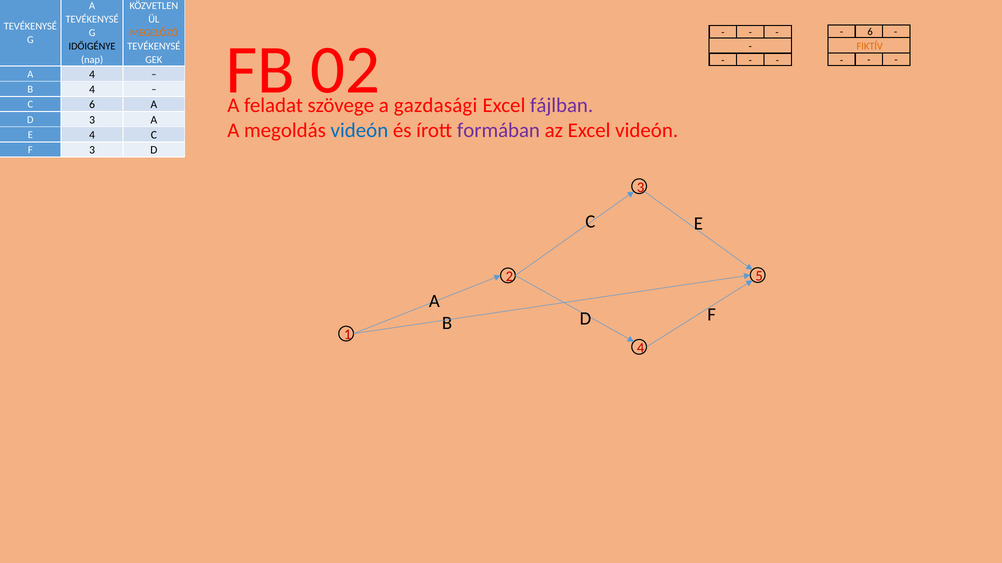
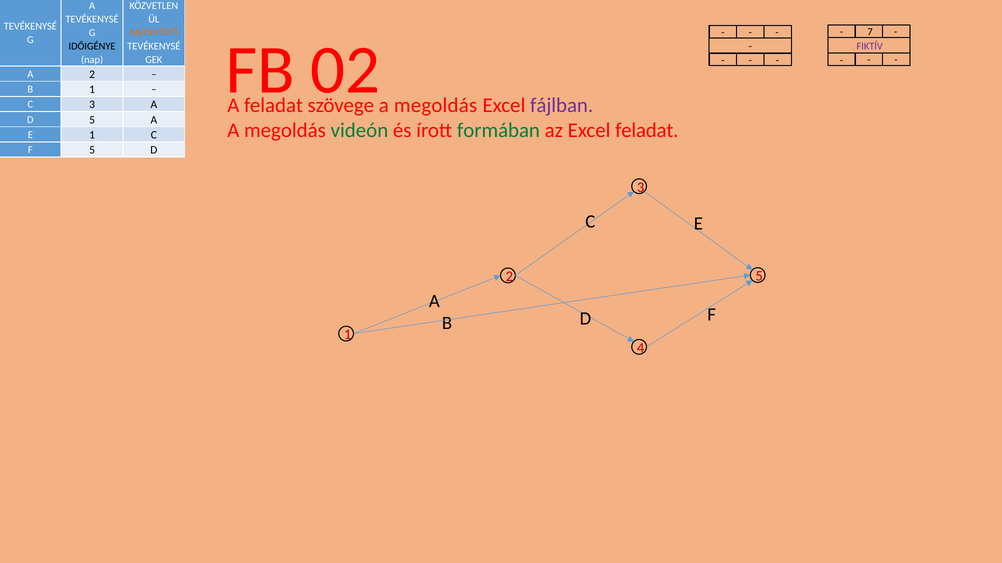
6: 6 -> 7 (870, 32)
FIKTÍV colour: orange -> purple (870, 46)
A 4: 4 -> 2 (92, 74)
B 4: 4 -> 1 (92, 90)
gazdasági: gazdasági -> megoldás (436, 106)
C 6: 6 -> 3 (92, 105)
D 3: 3 -> 5 (92, 120)
videón colour: blue -> green (359, 131)
formában colour: purple -> green (498, 131)
Excel videón: videón -> feladat (647, 131)
E 4: 4 -> 1 (92, 135)
F 3: 3 -> 5 (92, 150)
